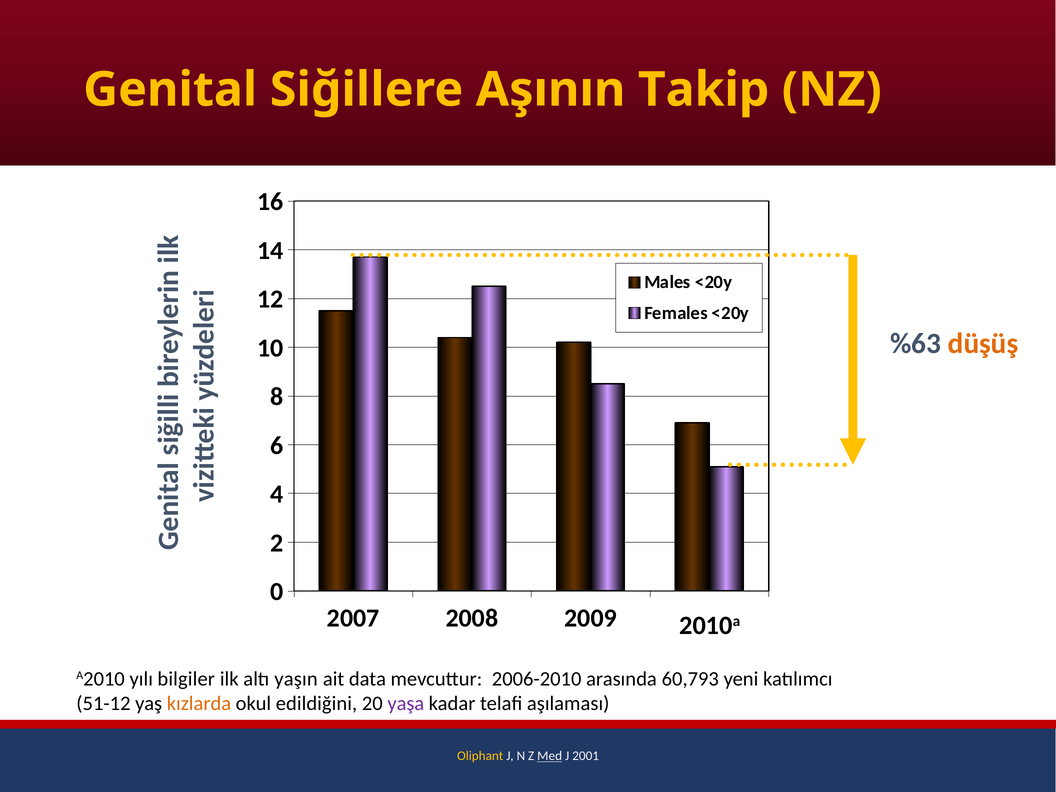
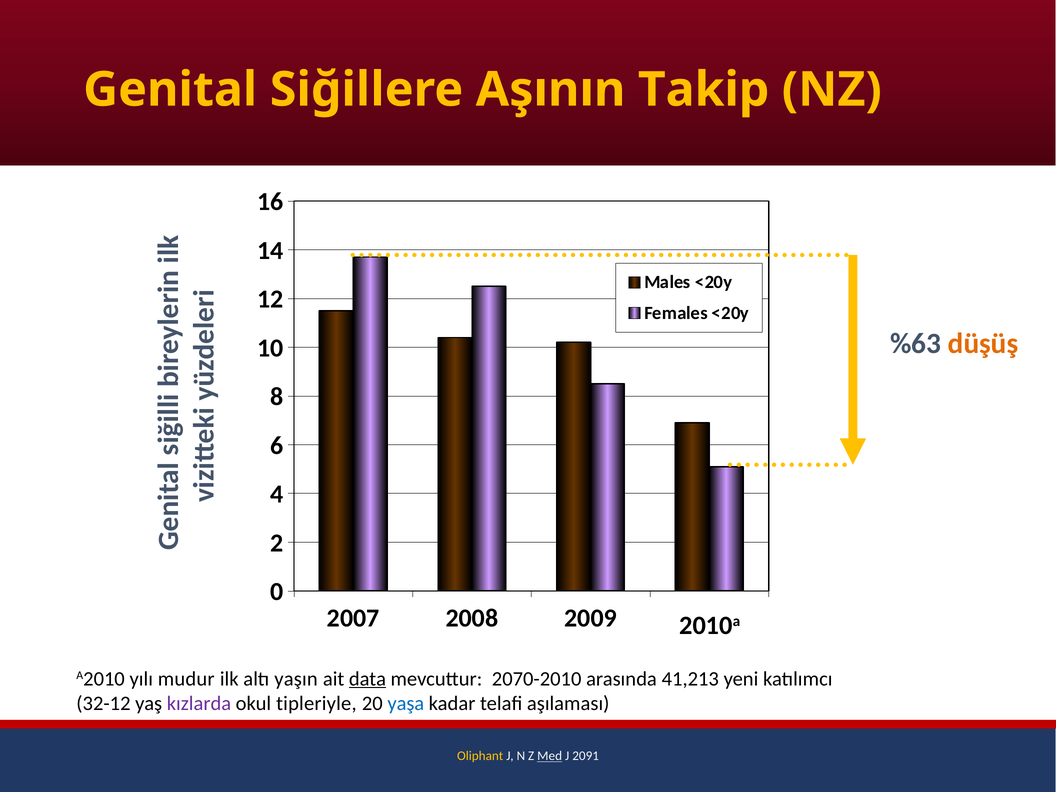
bilgiler: bilgiler -> mudur (186, 679)
data underline: none -> present (367, 679)
2006-2010: 2006-2010 -> 2070-2010 (537, 679)
60,793: 60,793 -> 41,213 (690, 679)
51-12: 51-12 -> 32-12 (103, 703)
kızlarda colour: orange -> purple (199, 703)
edildiğini: edildiğini -> tipleriyle (316, 703)
yaşa colour: purple -> blue (406, 703)
2001: 2001 -> 2091 (586, 756)
